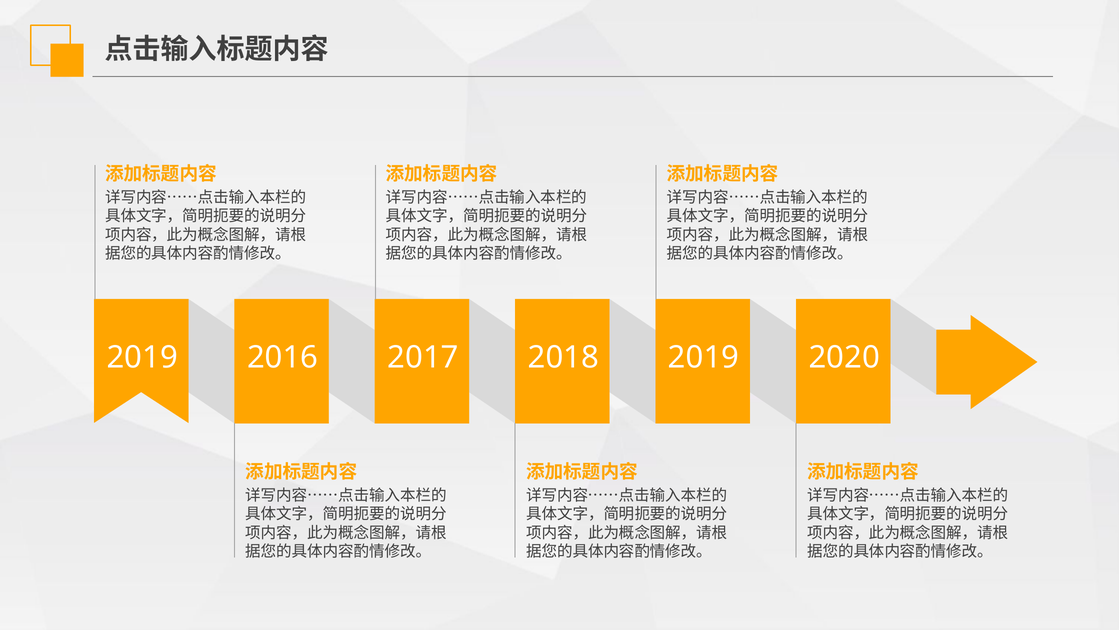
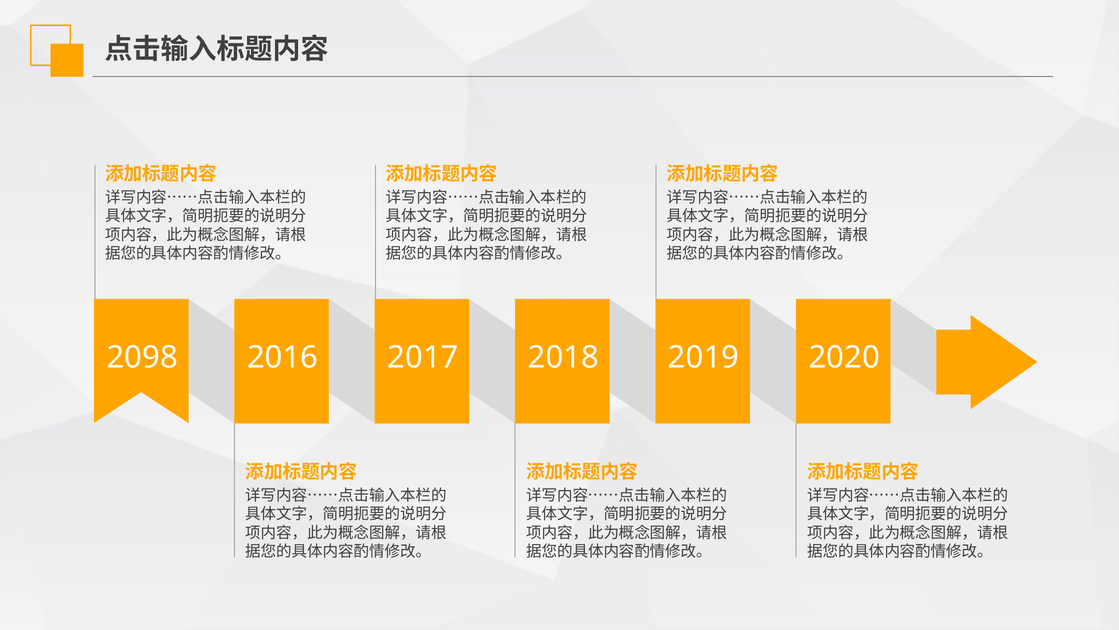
2019: 2019 -> 2098 (142, 357)
